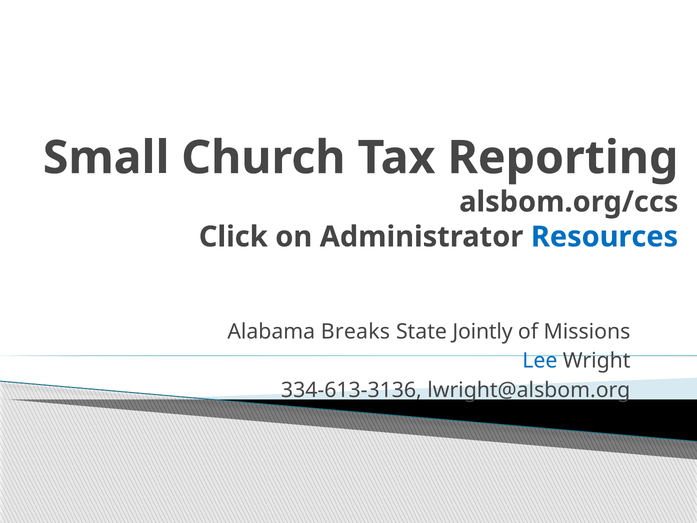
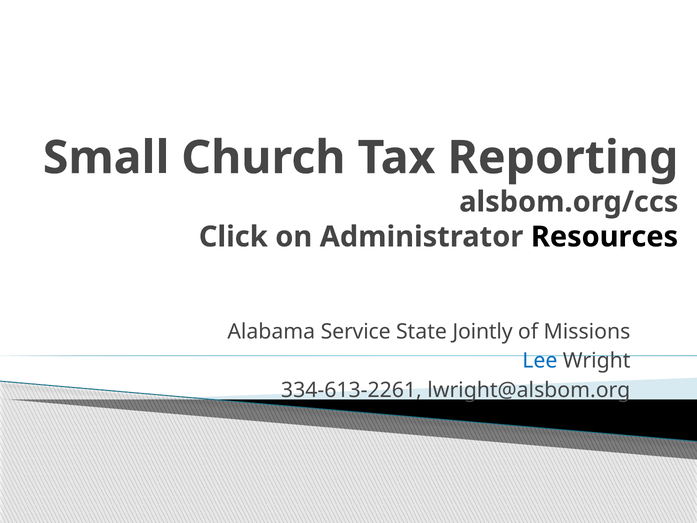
Resources colour: blue -> black (604, 237)
Breaks: Breaks -> Service (356, 331)
334-613-3136: 334-613-3136 -> 334-613-2261 (351, 390)
